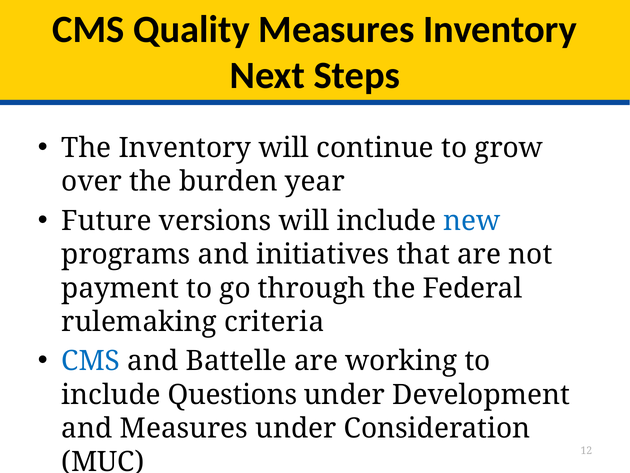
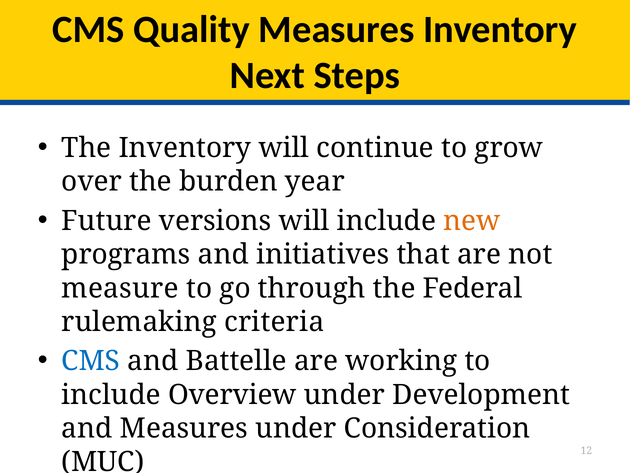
new colour: blue -> orange (472, 221)
payment: payment -> measure (120, 288)
Questions: Questions -> Overview (232, 394)
